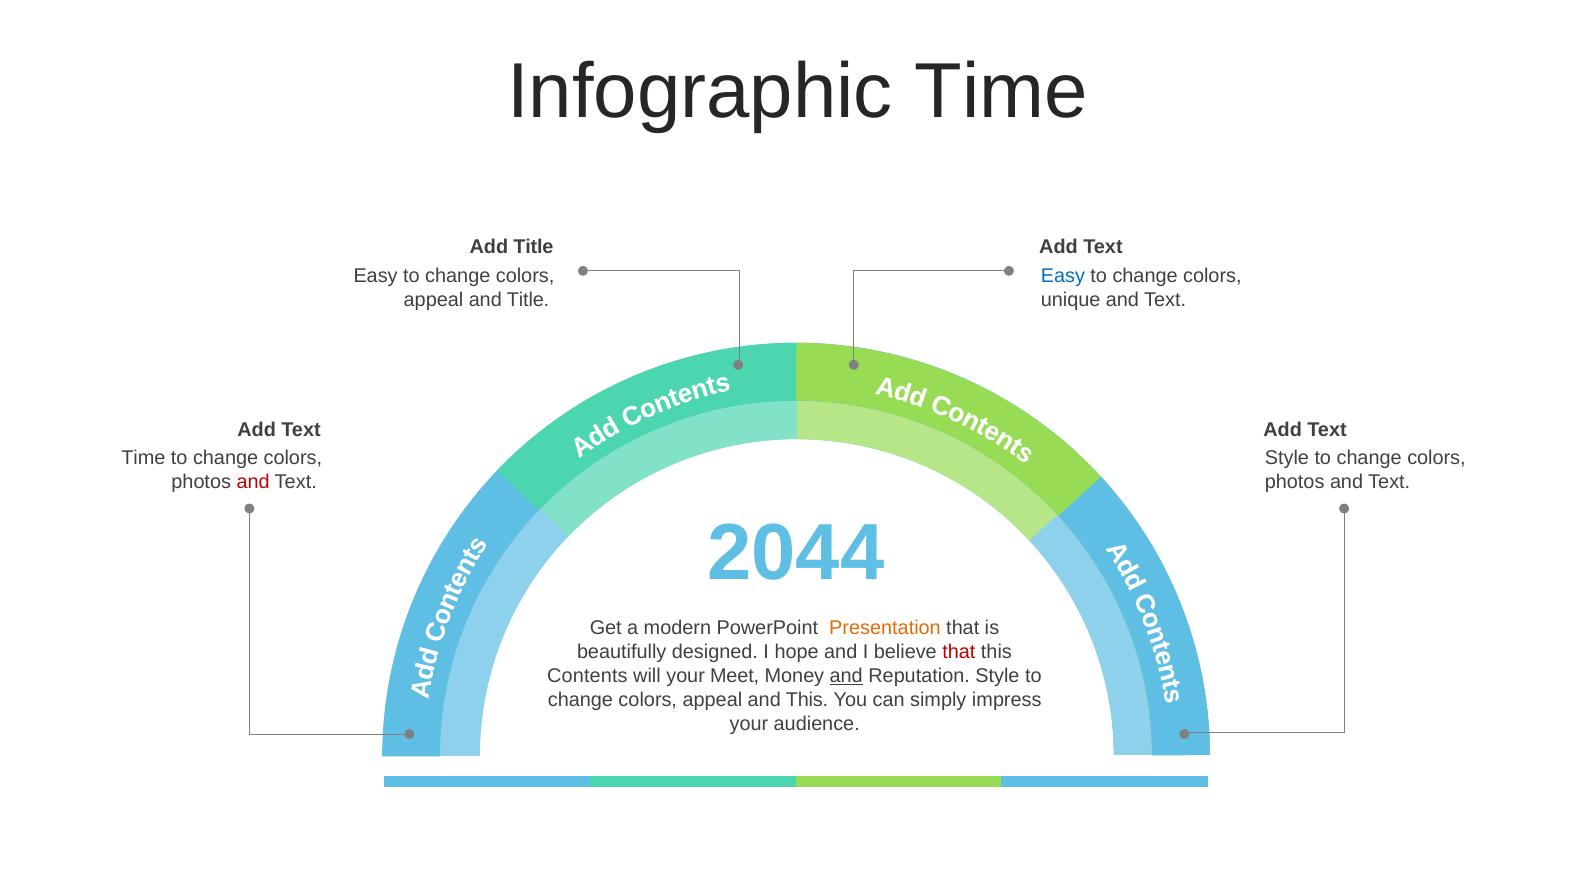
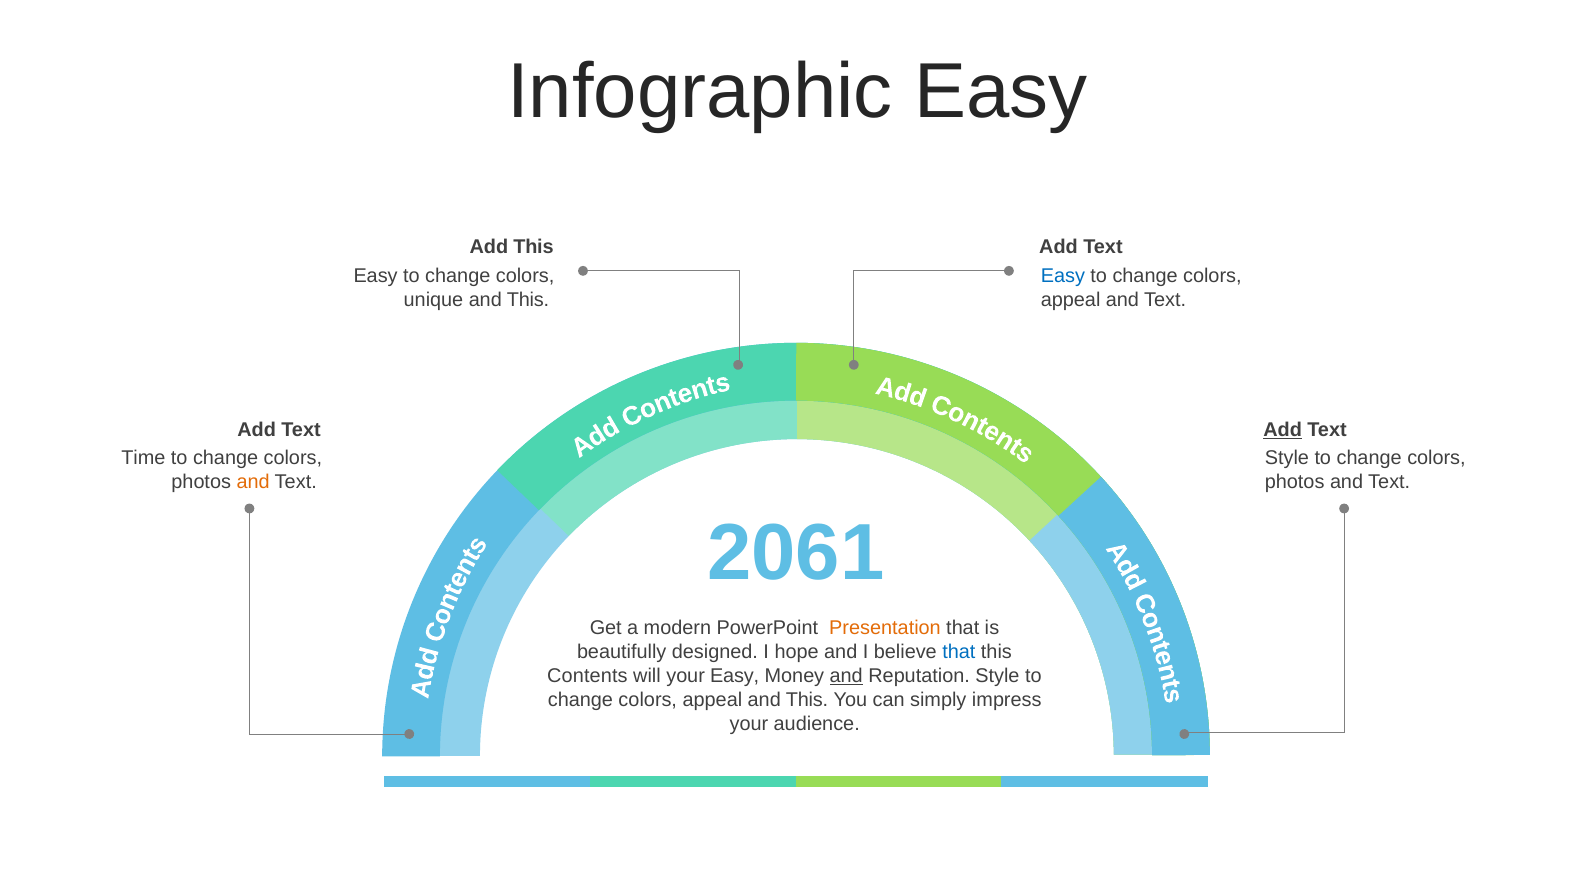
Infographic Time: Time -> Easy (1001, 92)
Add Title: Title -> This (533, 247)
appeal: appeal -> unique (433, 300)
Title: Title -> This (528, 300)
unique: unique -> appeal (1071, 300)
Add underline: none -> present (1283, 430)
and colour: red -> orange (253, 482)
2044: 2044 -> 2061 (796, 553)
that colour: red -> blue (959, 653)
your Meet: Meet -> Easy (735, 676)
